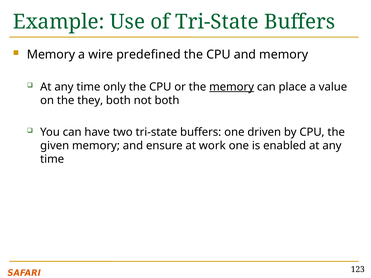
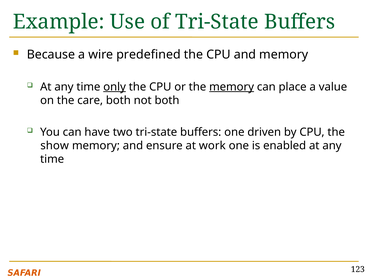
Memory: Memory -> Because (51, 55)
only underline: none -> present (115, 87)
they: they -> care (90, 100)
given: given -> show (55, 146)
